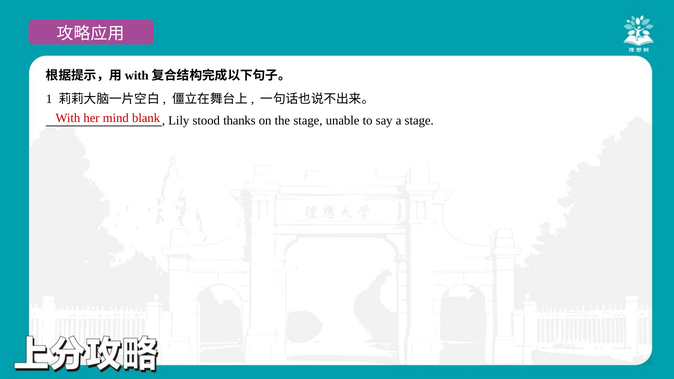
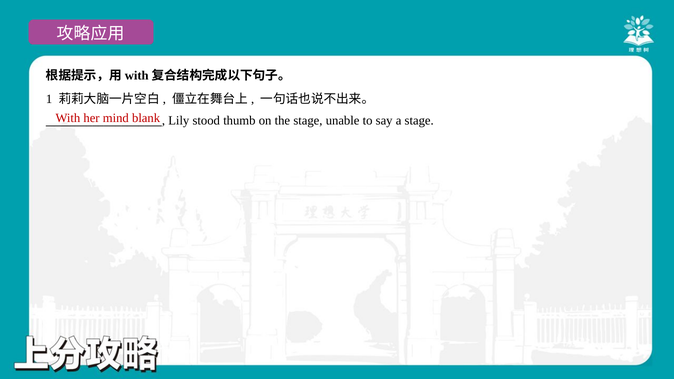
thanks: thanks -> thumb (239, 121)
